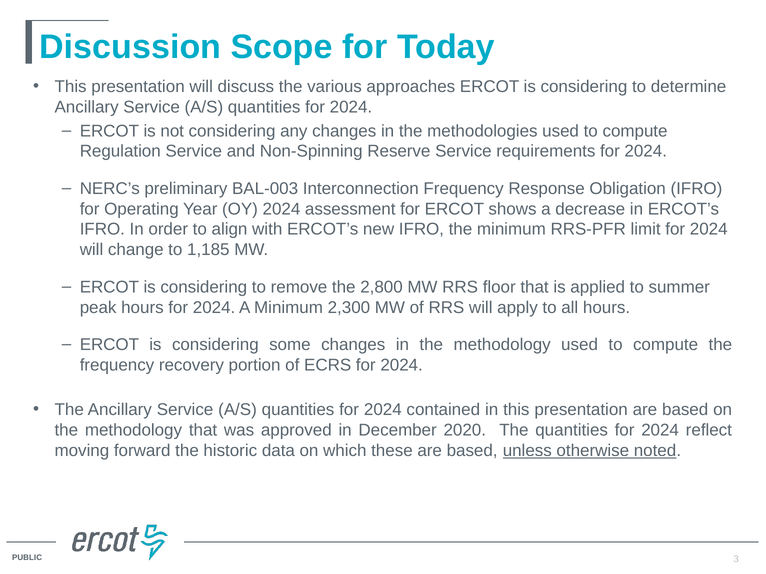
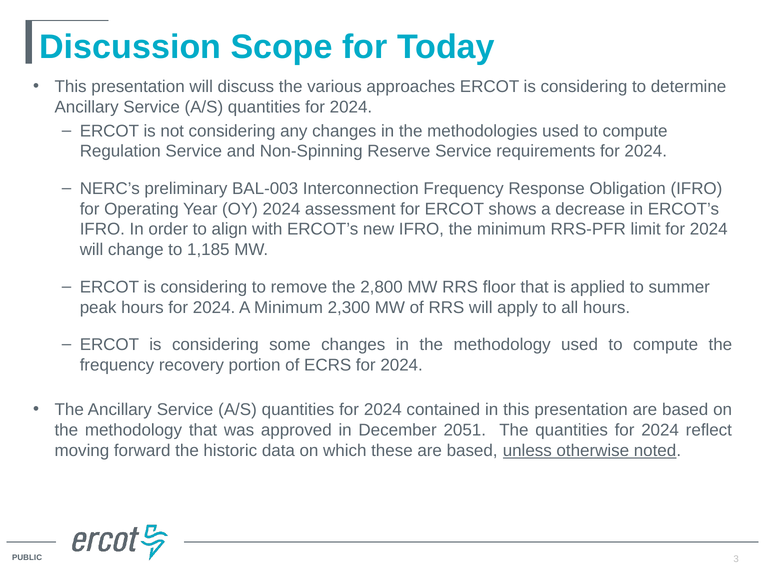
2020: 2020 -> 2051 (465, 430)
